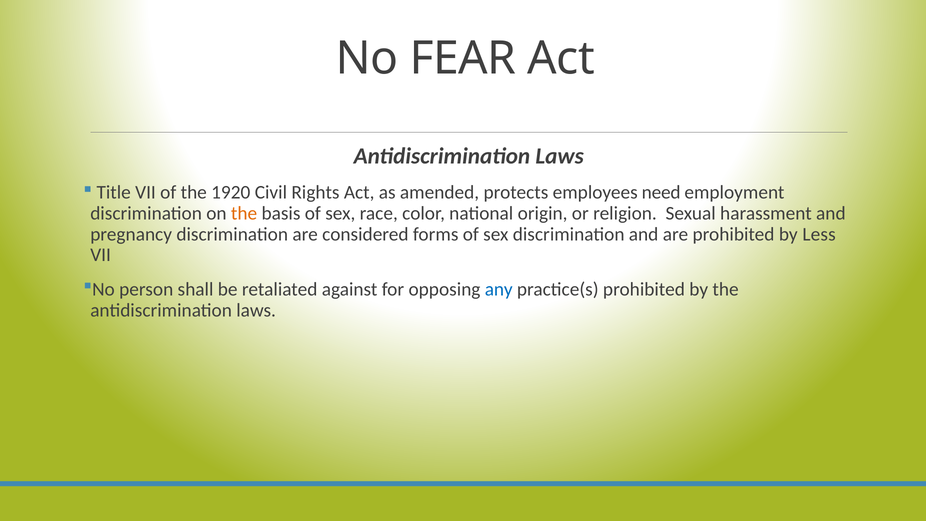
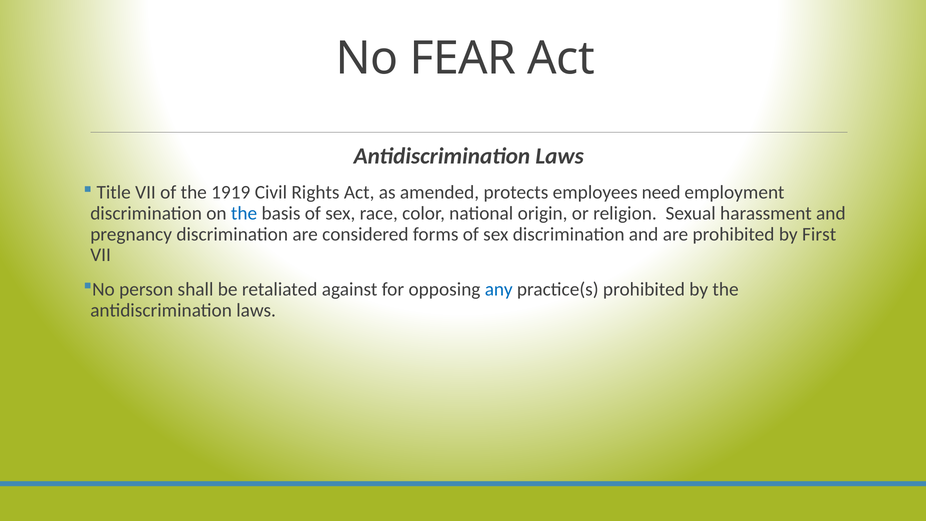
1920: 1920 -> 1919 (231, 192)
the colour: orange -> blue (244, 213)
Less: Less -> First (819, 234)
